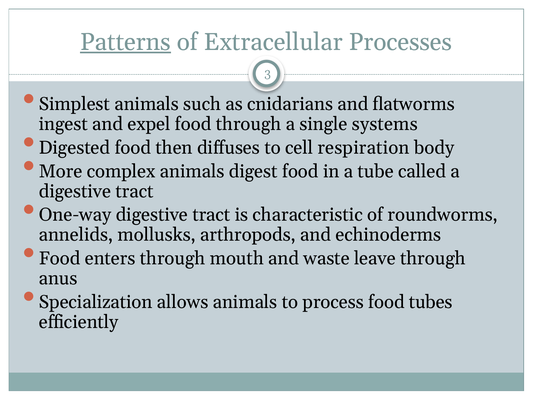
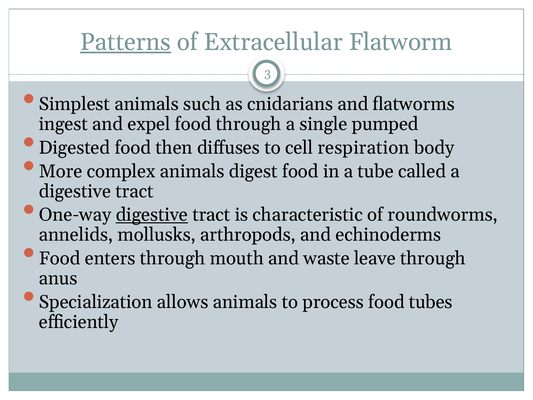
Processes: Processes -> Flatworm (400, 42)
systems: systems -> pumped (385, 124)
digestive underline: none -> present (152, 215)
